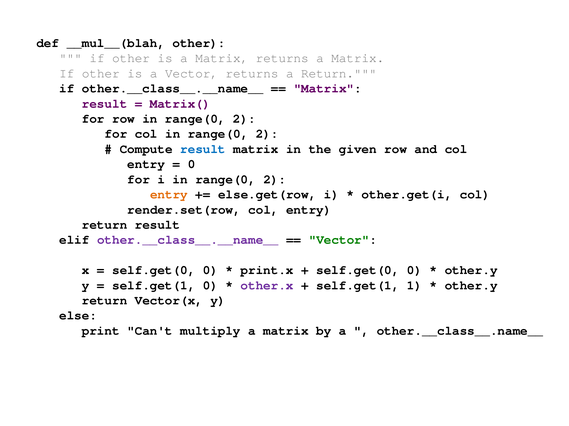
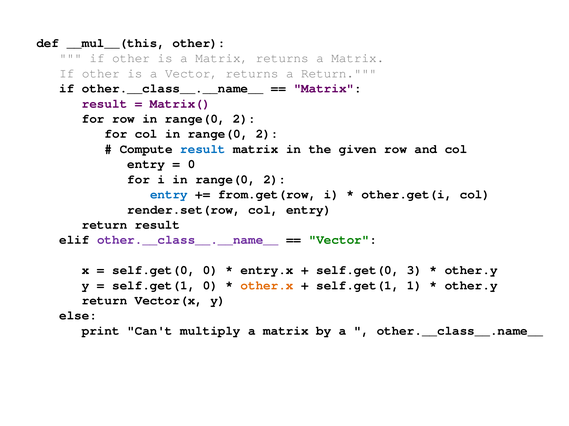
__mul__(blah: __mul__(blah -> __mul__(this (116, 43)
entry colour: orange -> blue (169, 195)
else.get(row: else.get(row -> from.get(row (267, 195)
print.x: print.x -> entry.x (267, 271)
0: 0 -> 3 (414, 271)
other.x colour: purple -> orange (267, 286)
